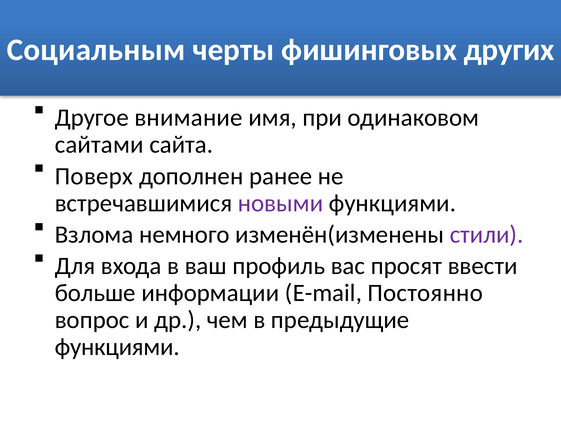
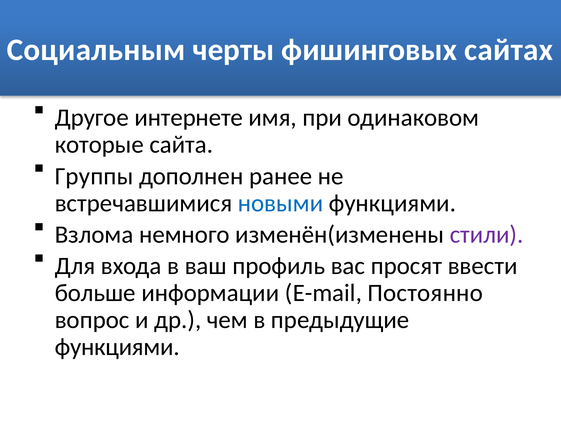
других: других -> сайтах (509, 50)
внимание: внимание -> интернете (189, 118)
сайтами: сайтами -> которые (99, 145)
Поверх: Поверх -> Группы (94, 176)
новыми colour: purple -> blue (281, 203)
